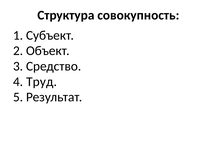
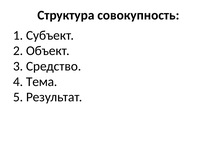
Труд: Труд -> Тема (42, 81)
